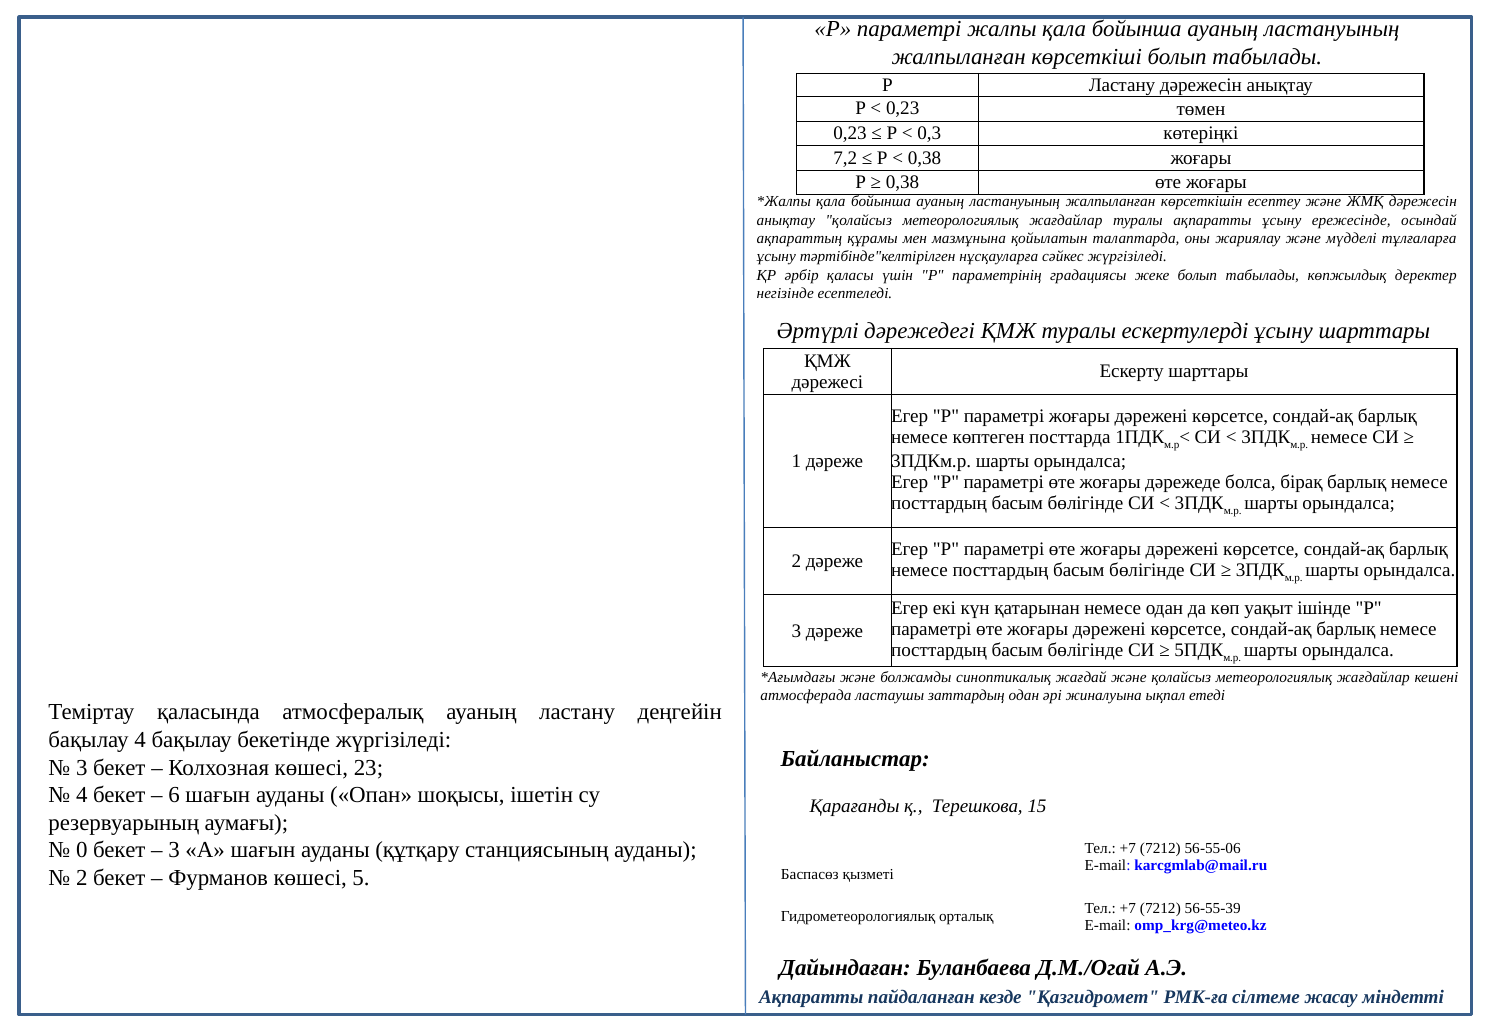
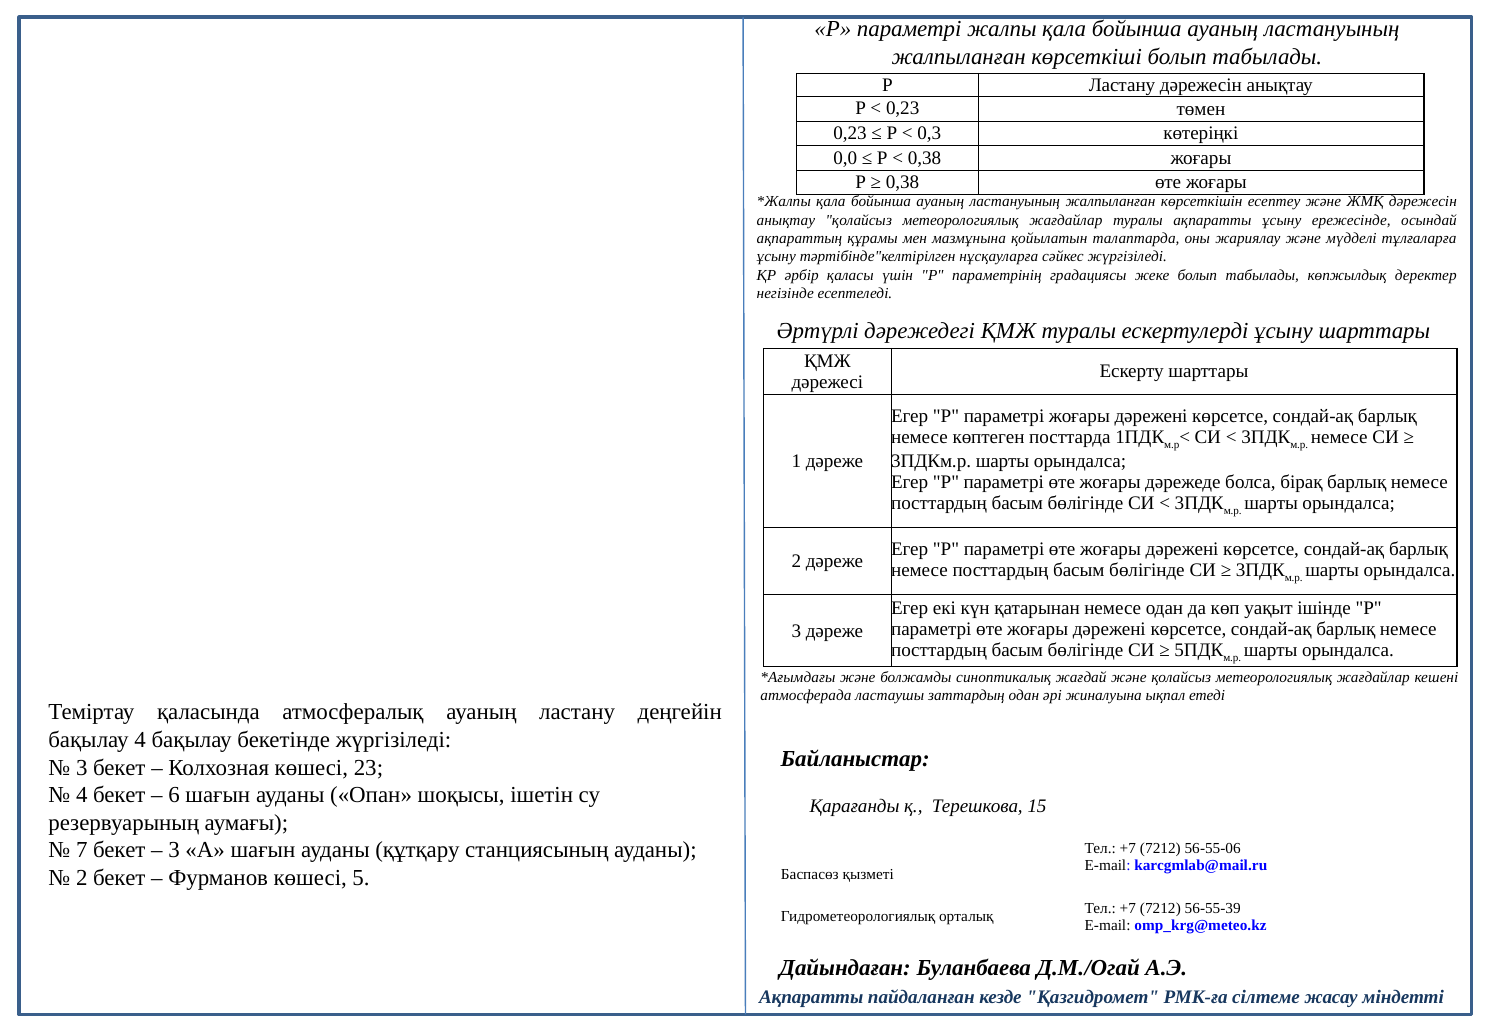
7,2: 7,2 -> 0,0 (845, 158)
0: 0 -> 7 (82, 850)
